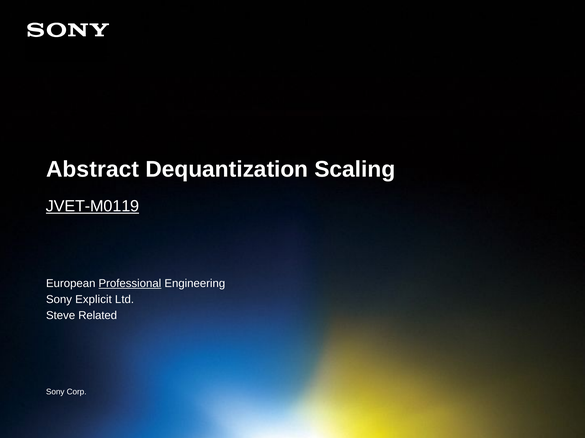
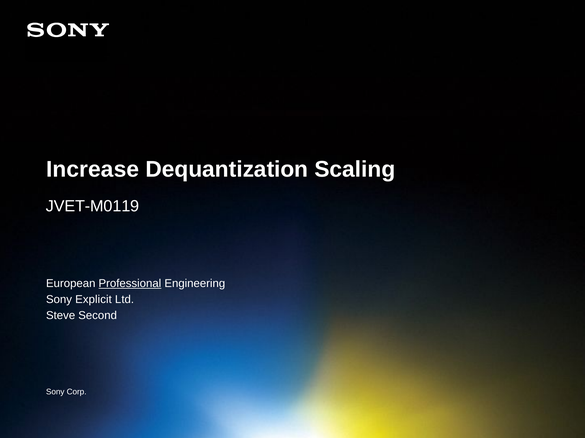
Abstract: Abstract -> Increase (93, 170)
JVET-M0119 underline: present -> none (93, 207)
Related: Related -> Second (98, 316)
